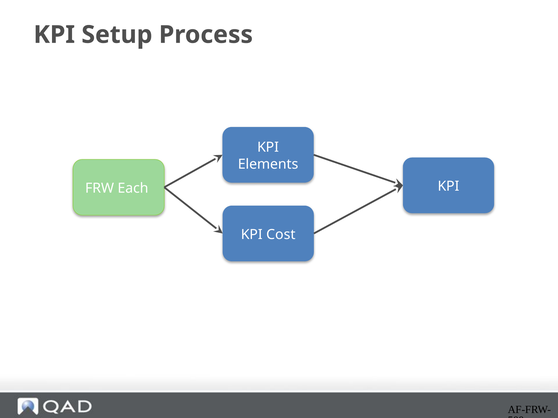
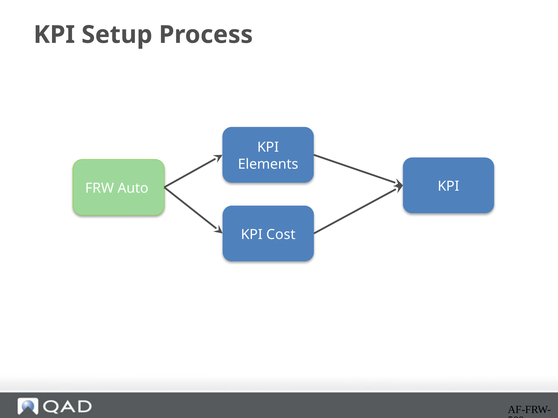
Each: Each -> Auto (133, 188)
